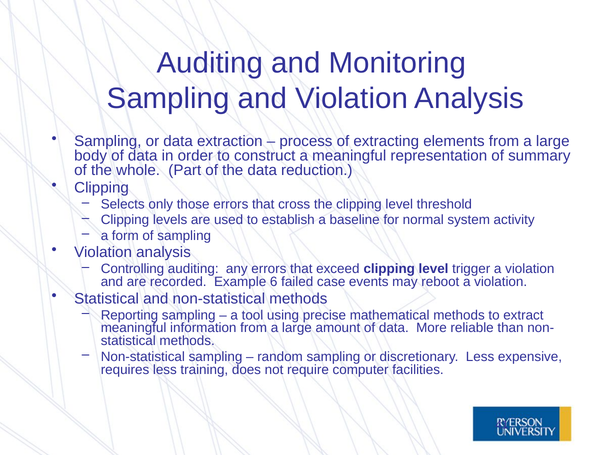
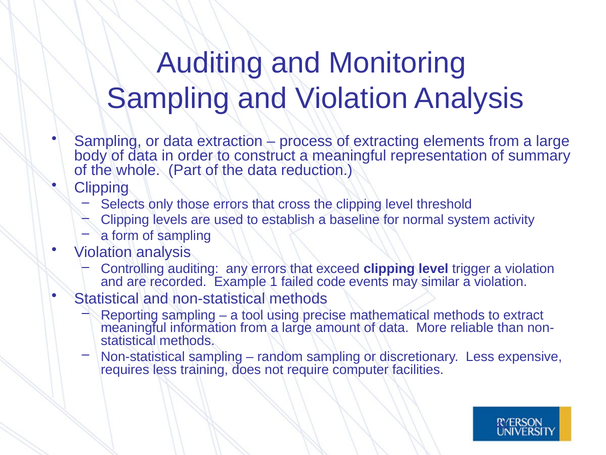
6: 6 -> 1 (274, 282)
case: case -> code (331, 282)
reboot: reboot -> similar (440, 282)
